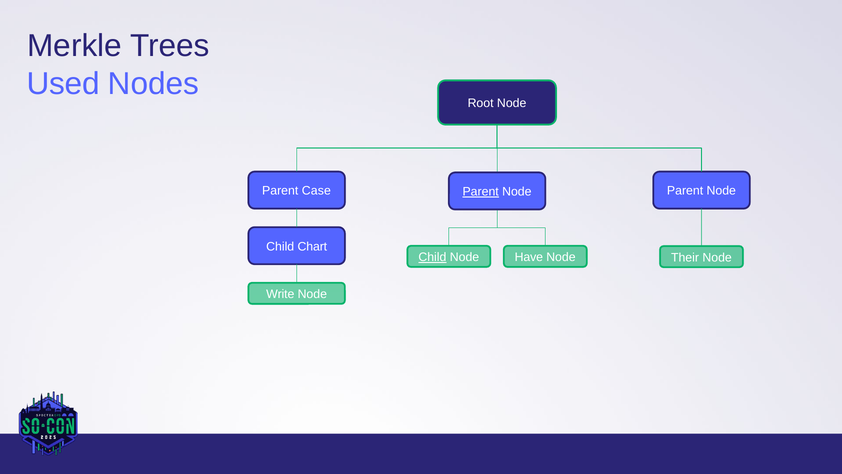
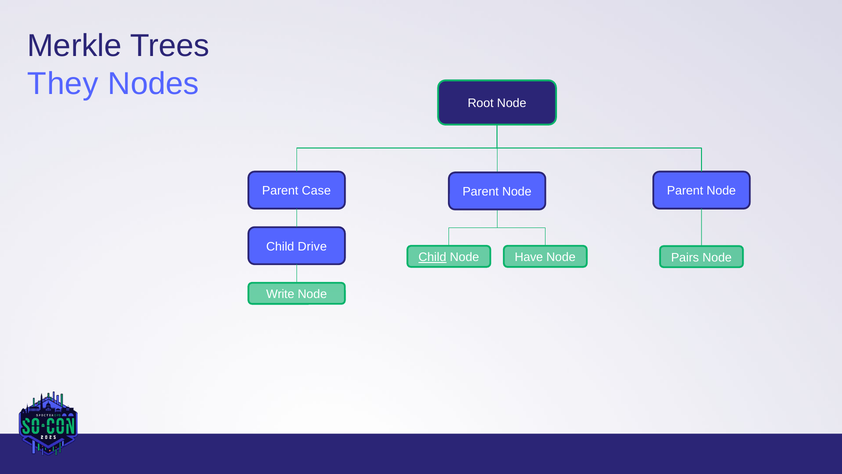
Used: Used -> They (63, 84)
Parent underline: present -> none (481, 192)
Chart: Chart -> Drive (312, 246)
Their: Their -> Pairs (685, 257)
